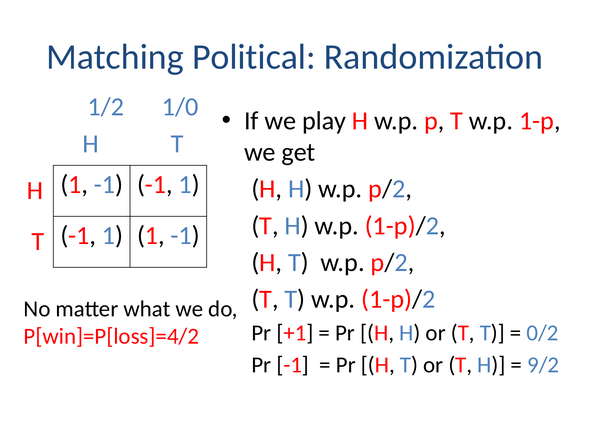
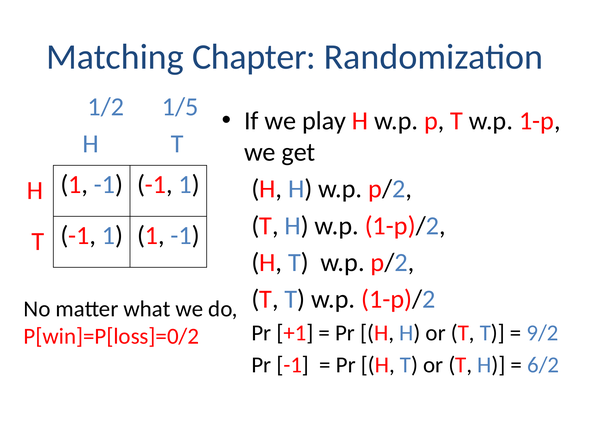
Political: Political -> Chapter (254, 57)
1/0: 1/0 -> 1/5 (180, 107)
0/2: 0/2 -> 9/2 (543, 333)
P[win]=P[loss]=4/2: P[win]=P[loss]=4/2 -> P[win]=P[loss]=0/2 (111, 337)
9/2: 9/2 -> 6/2 (543, 365)
